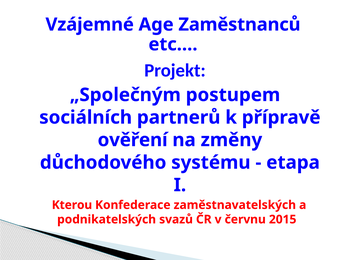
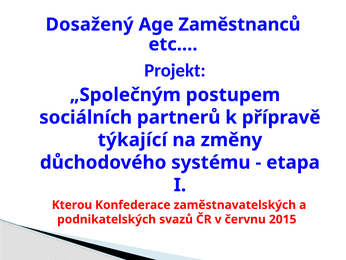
Vzájemné: Vzájemné -> Dosažený (90, 25)
ověření: ověření -> týkající (132, 140)
